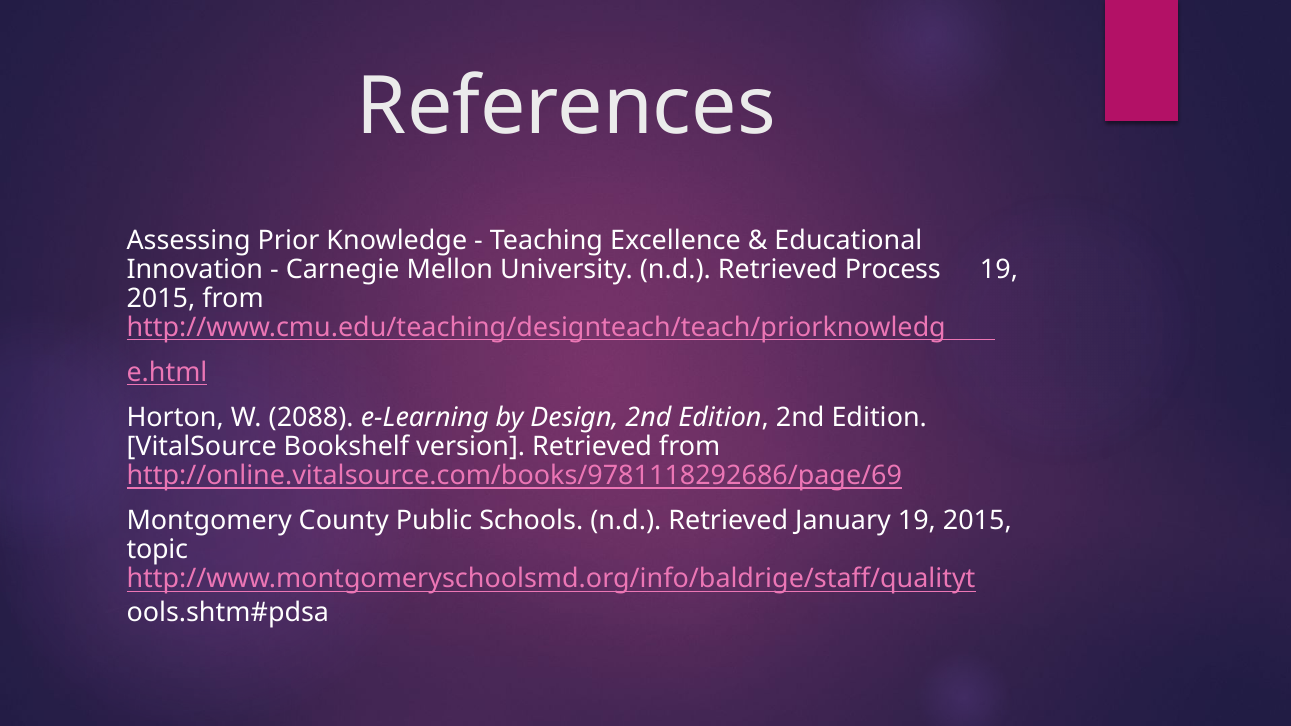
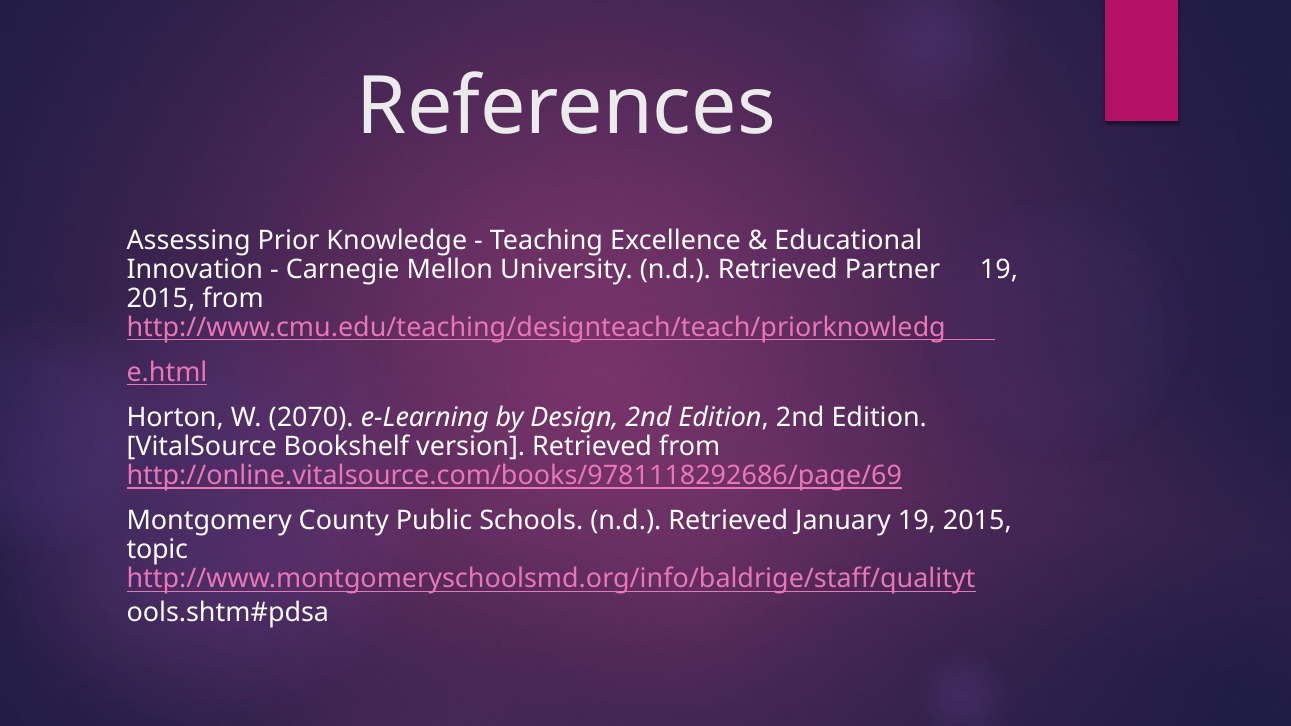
Process: Process -> Partner (893, 269)
2088: 2088 -> 2070 (311, 418)
